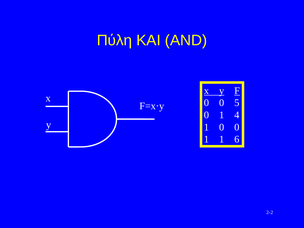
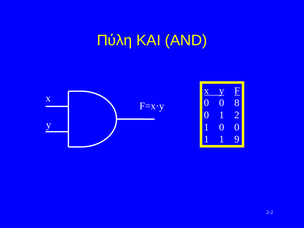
5: 5 -> 8 (237, 103)
4: 4 -> 2 (237, 115)
6: 6 -> 9 (237, 139)
